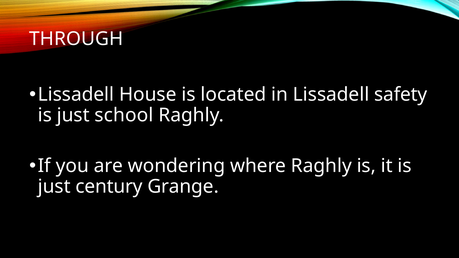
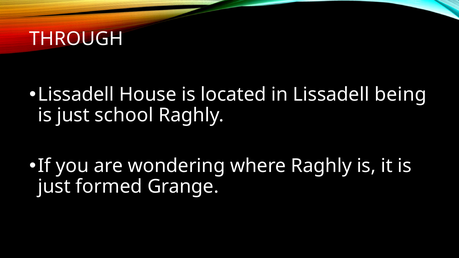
safety: safety -> being (401, 95)
century: century -> formed (109, 187)
